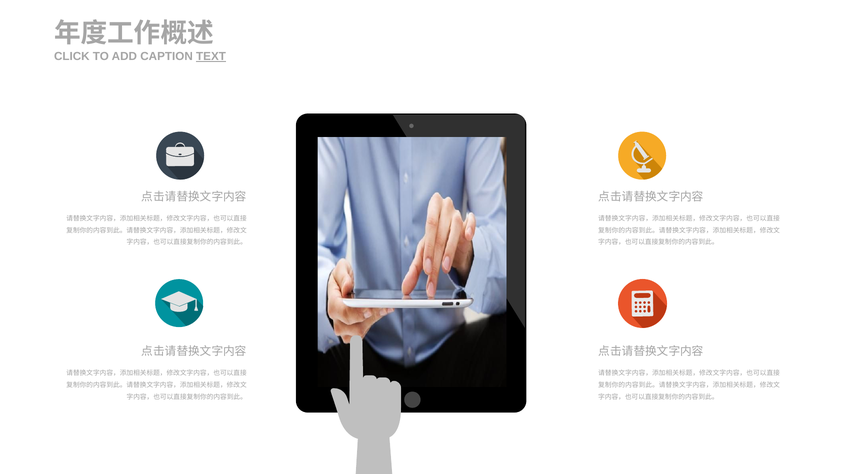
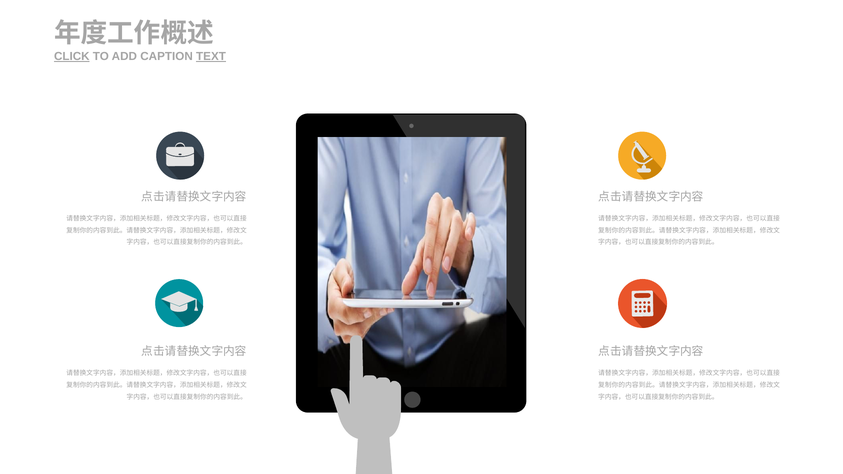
CLICK underline: none -> present (72, 57)
